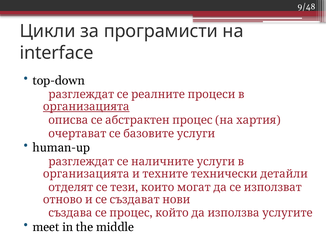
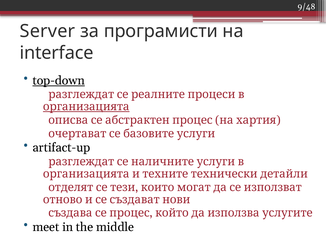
Цикли: Цикли -> Server (47, 31)
top-down underline: none -> present (59, 80)
human-up: human-up -> artifact-up (61, 147)
